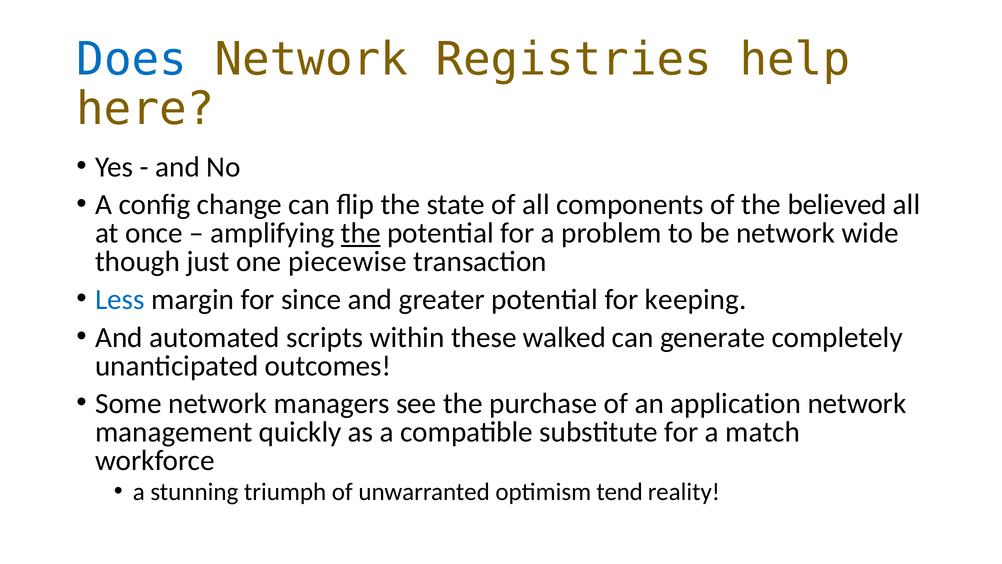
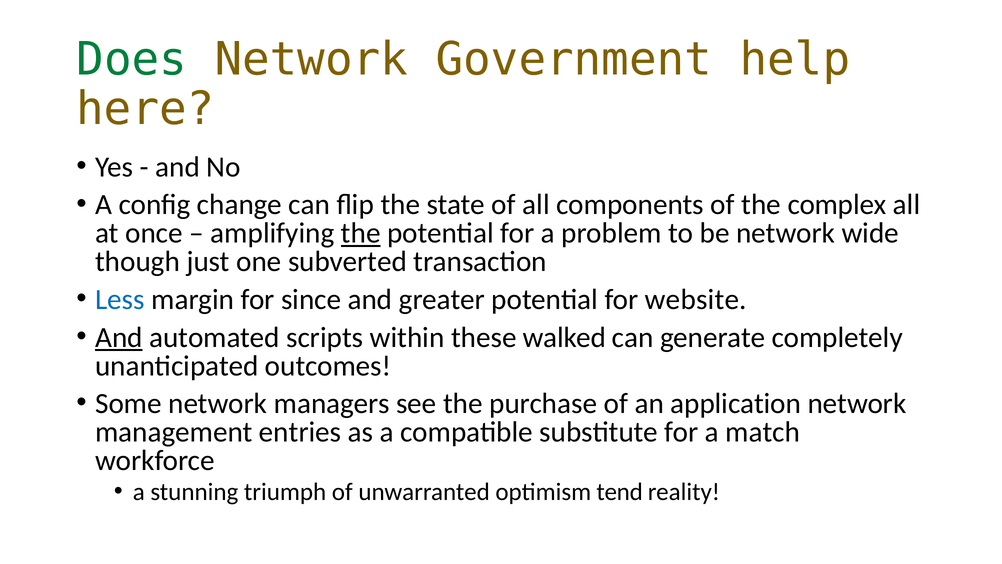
Does colour: blue -> green (132, 59)
Registries: Registries -> Government (574, 59)
believed: believed -> complex (837, 205)
piecewise: piecewise -> subverted (348, 262)
keeping: keeping -> website (696, 299)
And underline: none -> present (119, 337)
quickly: quickly -> entries (300, 432)
